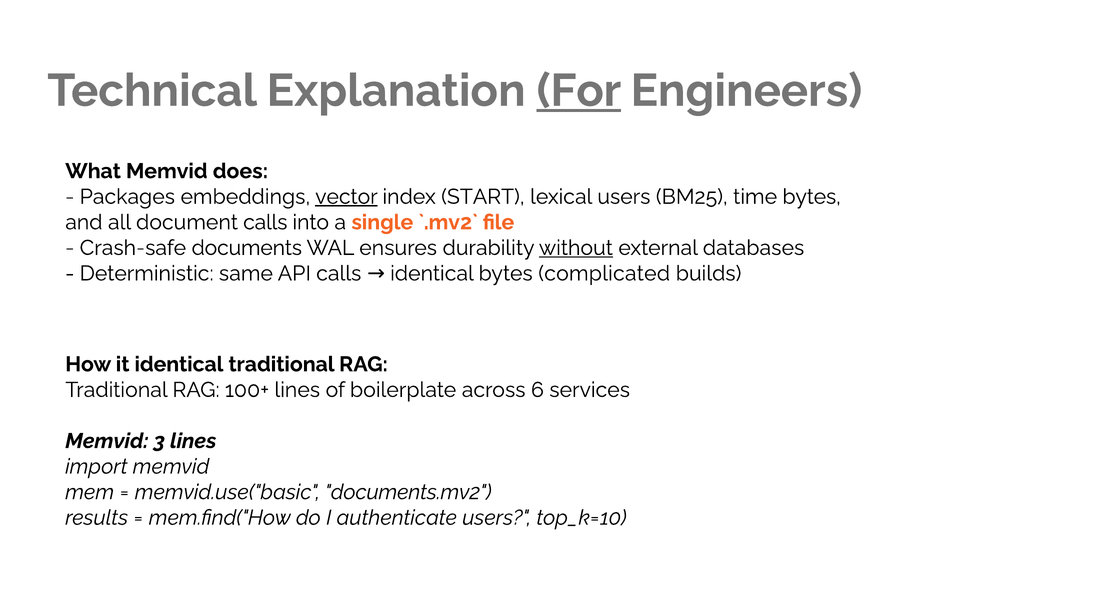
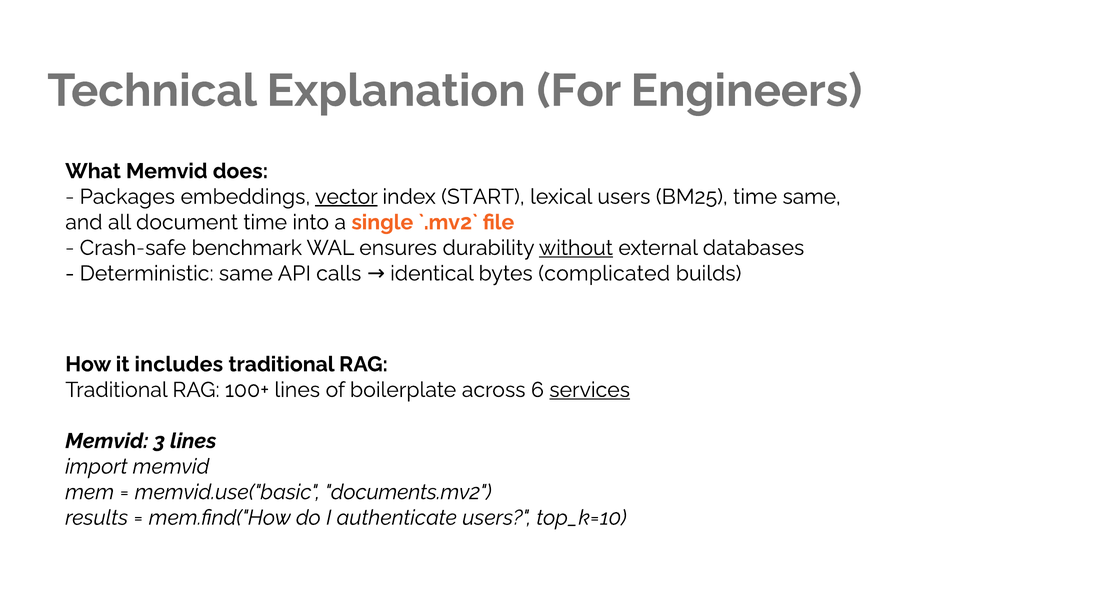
For underline: present -> none (579, 91)
time bytes: bytes -> same (812, 197)
document calls: calls -> time (265, 222)
documents: documents -> benchmark (247, 248)
it identical: identical -> includes (179, 364)
services underline: none -> present (590, 390)
